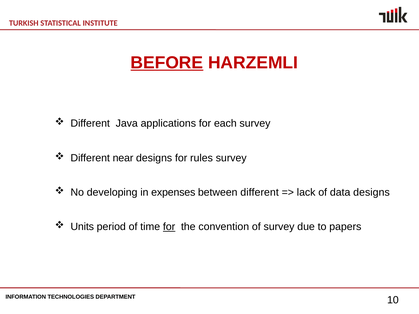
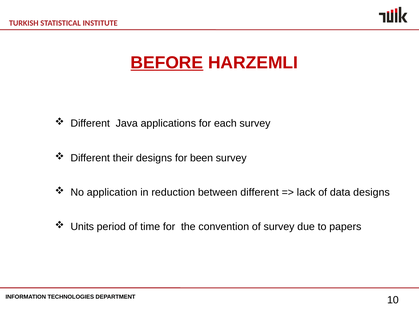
near: near -> their (123, 158)
rules: rules -> been (202, 158)
developing: developing -> application (112, 193)
expenses: expenses -> reduction (173, 193)
for underline: present -> none (169, 227)
